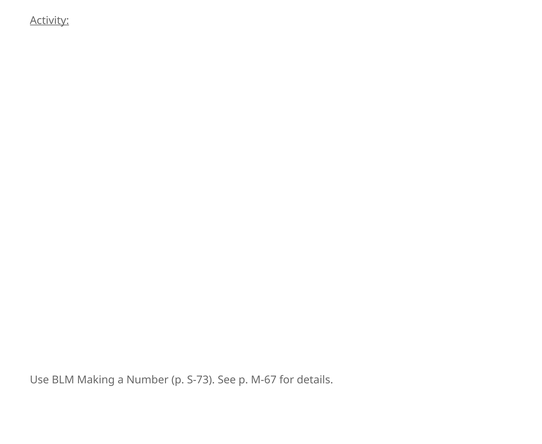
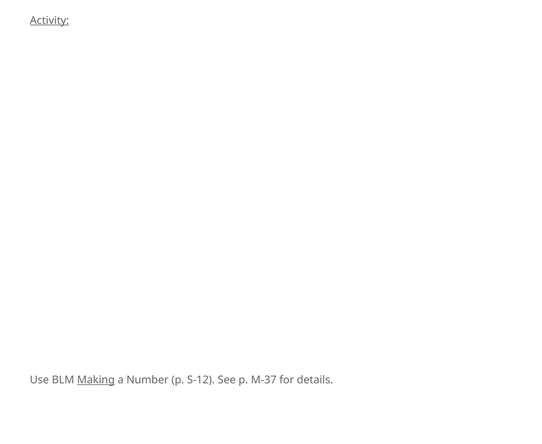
Making underline: none -> present (96, 380)
S-73: S-73 -> S-12 (201, 380)
M-67: M-67 -> M-37 (264, 380)
